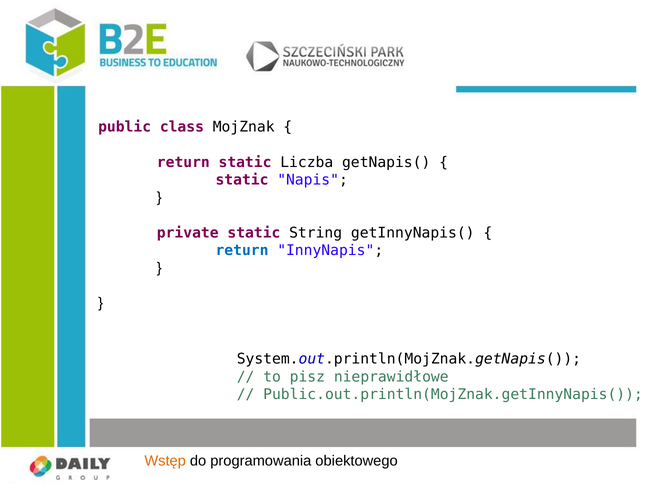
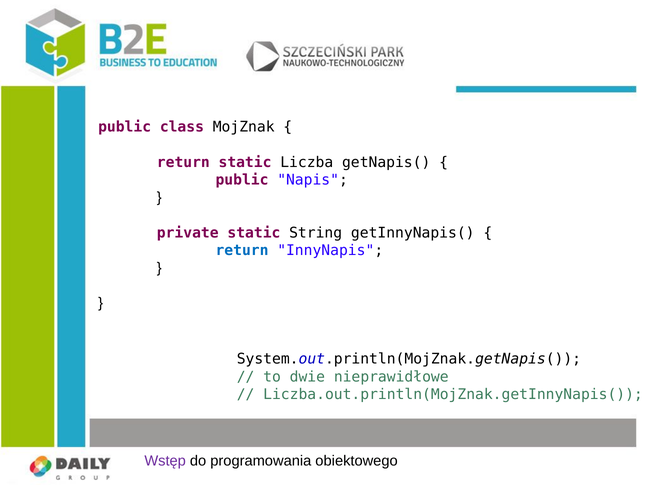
static: static -> public (242, 180)
pisz: pisz -> dwie (307, 377)
Public.out.println(MojZnak.getInnyNapis(: Public.out.println(MojZnak.getInnyNapis( -> Liczba.out.println(MojZnak.getInnyNapis( (453, 395)
Wstęp colour: orange -> purple (165, 461)
